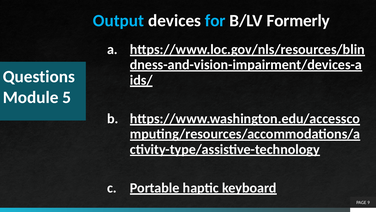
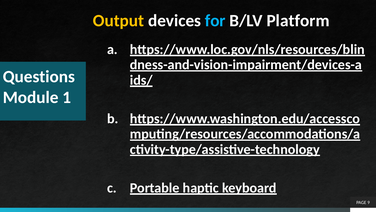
Output colour: light blue -> yellow (119, 21)
Formerly: Formerly -> Platform (298, 21)
5: 5 -> 1 (67, 97)
